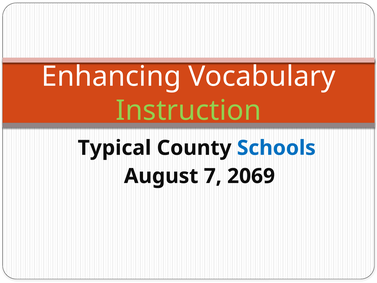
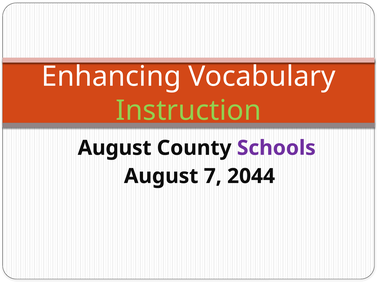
Typical: Typical -> August (115, 148)
Schools colour: blue -> purple (276, 148)
2069: 2069 -> 2044 (251, 176)
